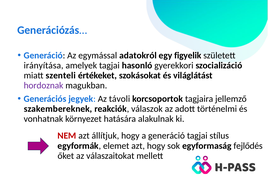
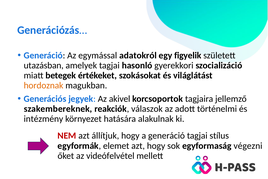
irányítása: irányítása -> utazásban (44, 65)
szenteli: szenteli -> betegek (61, 75)
hordoznak colour: purple -> orange (44, 85)
távoli: távoli -> akivel (120, 99)
vonhatnak: vonhatnak -> intézmény (43, 119)
fejlődés: fejlődés -> végezni (248, 145)
válaszaitokat: válaszaitokat -> videófelvétel (110, 155)
